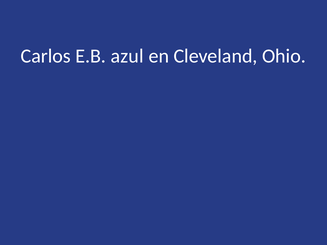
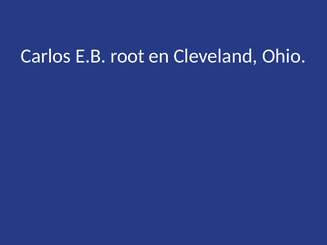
azul: azul -> root (127, 56)
